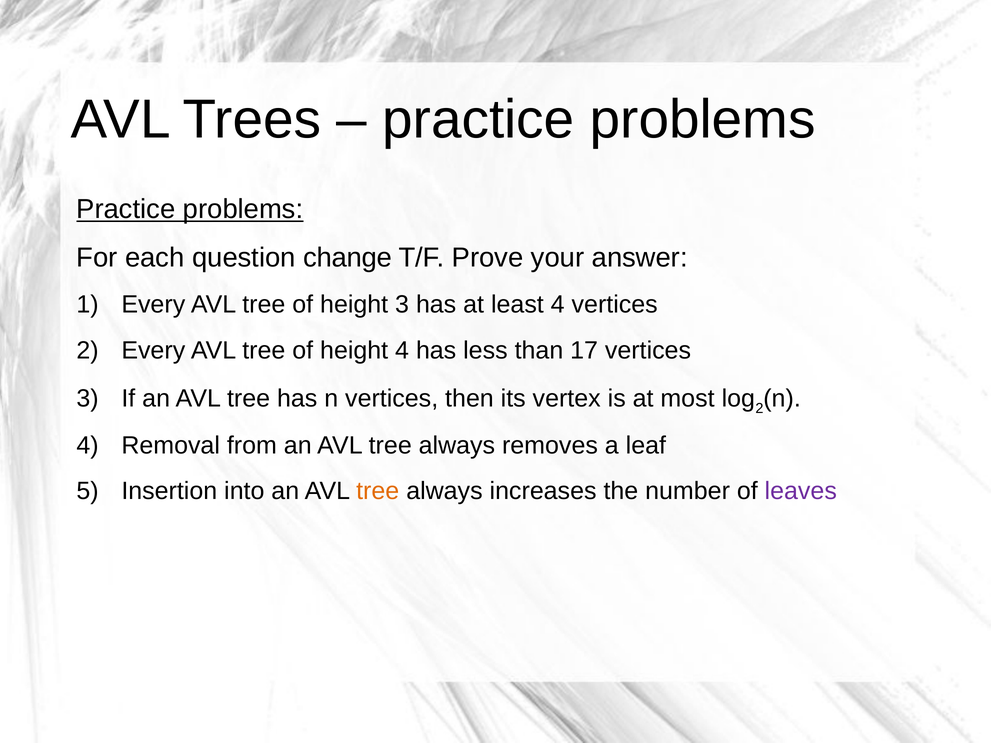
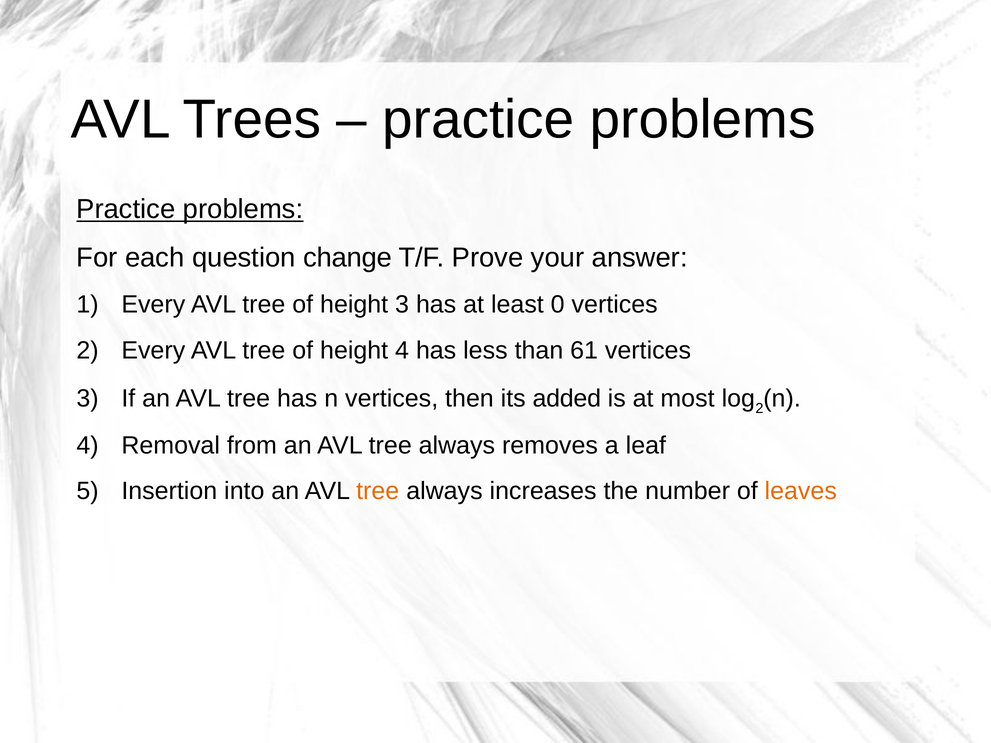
least 4: 4 -> 0 (558, 305)
17: 17 -> 61 (584, 350)
vertex: vertex -> added (567, 399)
leaves colour: purple -> orange (801, 491)
